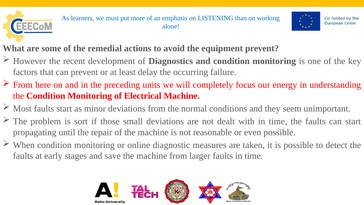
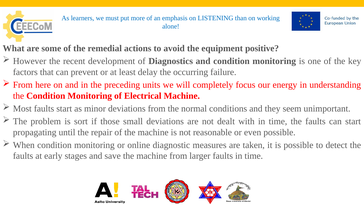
equipment prevent: prevent -> positive (262, 48)
